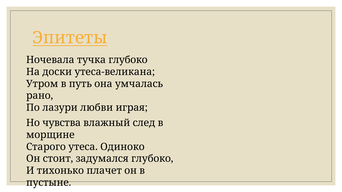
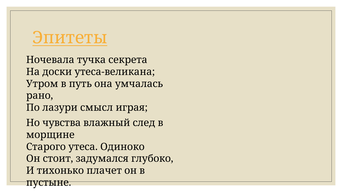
тучка глубоко: глубоко -> секрета (128, 60)
любви: любви -> смысл (97, 108)
